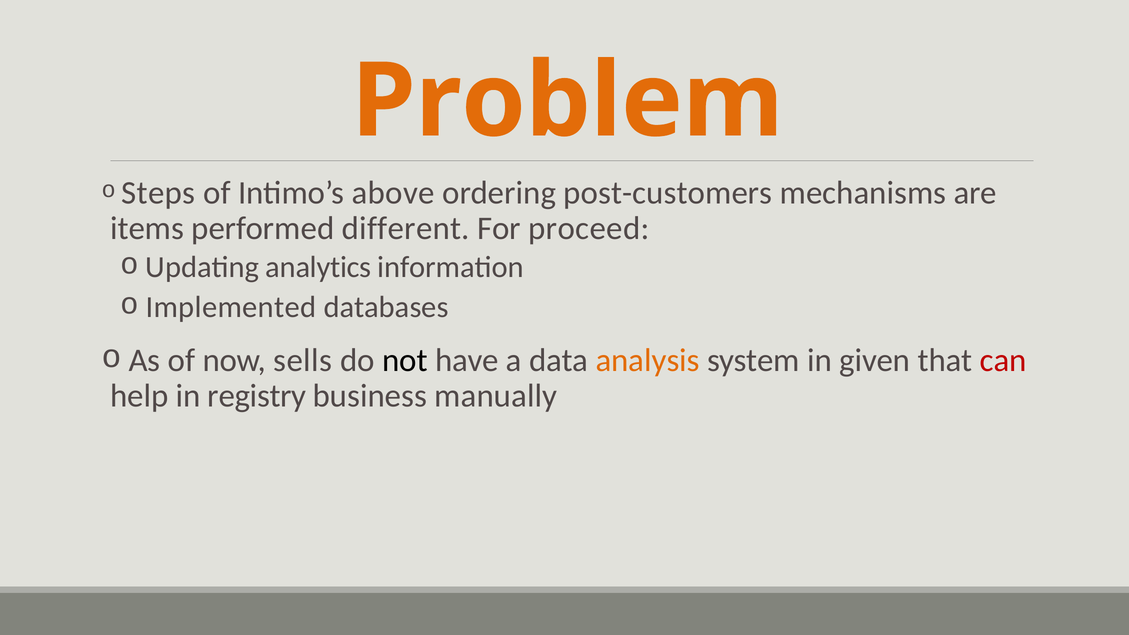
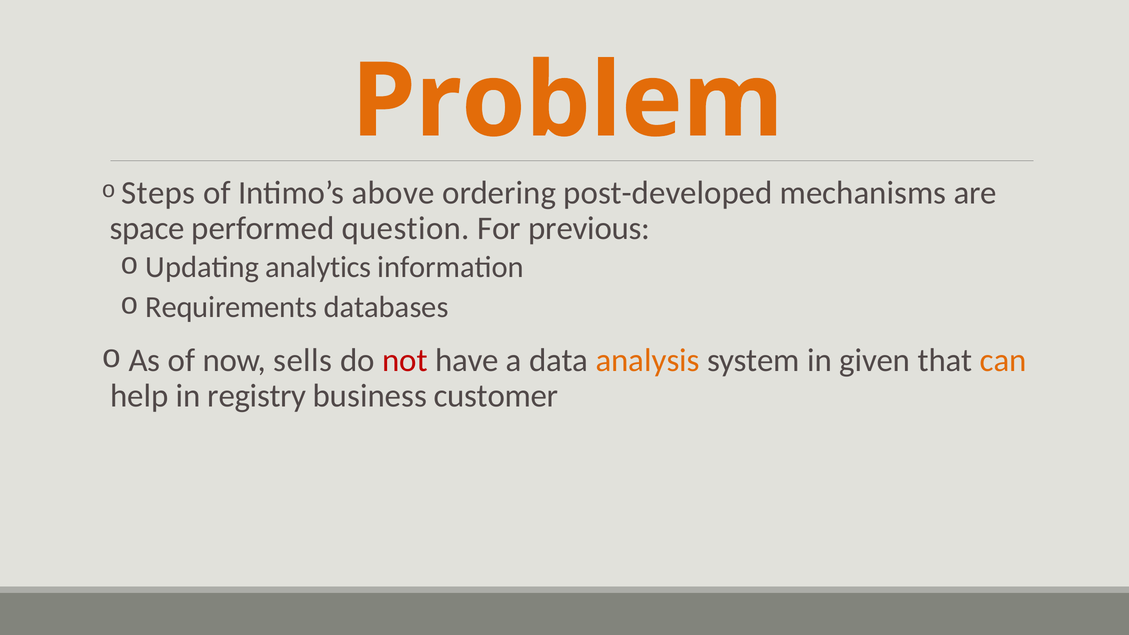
post-customers: post-customers -> post-developed (668, 193)
items: items -> space (147, 228)
different: different -> question (406, 228)
proceed: proceed -> previous (589, 228)
Implemented: Implemented -> Requirements (231, 307)
not colour: black -> red (405, 360)
can colour: red -> orange (1003, 360)
manually: manually -> customer (496, 396)
